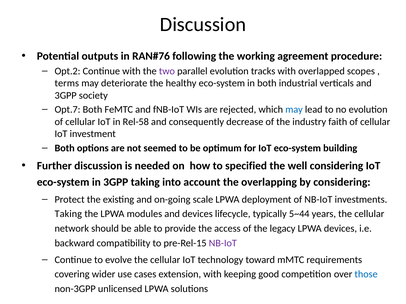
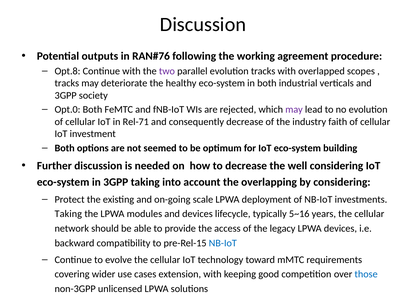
Opt.2: Opt.2 -> Opt.8 (68, 71)
terms: terms -> tracks (67, 83)
Opt.7: Opt.7 -> Opt.0 (68, 110)
may colour: blue -> purple (294, 110)
Rel-58: Rel-58 -> Rel-71 (136, 122)
to specified: specified -> decrease (246, 166)
5~44: 5~44 -> 5~16 (299, 214)
NB-IoT colour: purple -> blue (223, 243)
